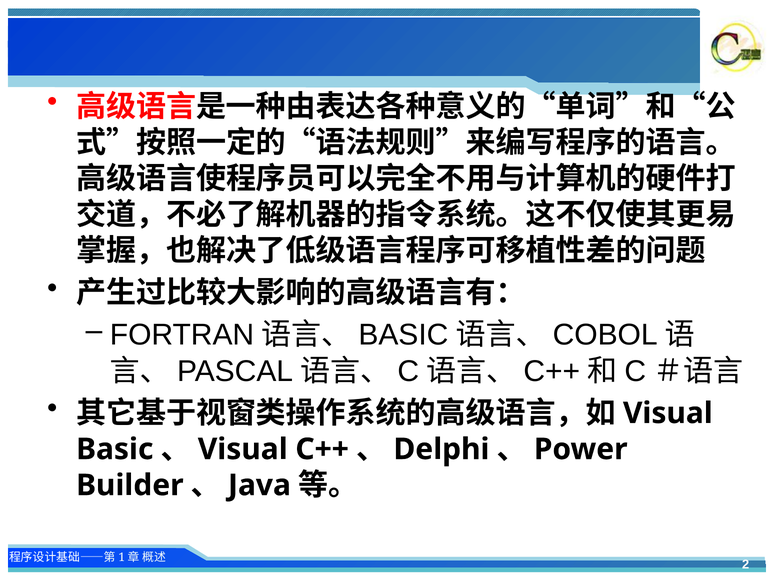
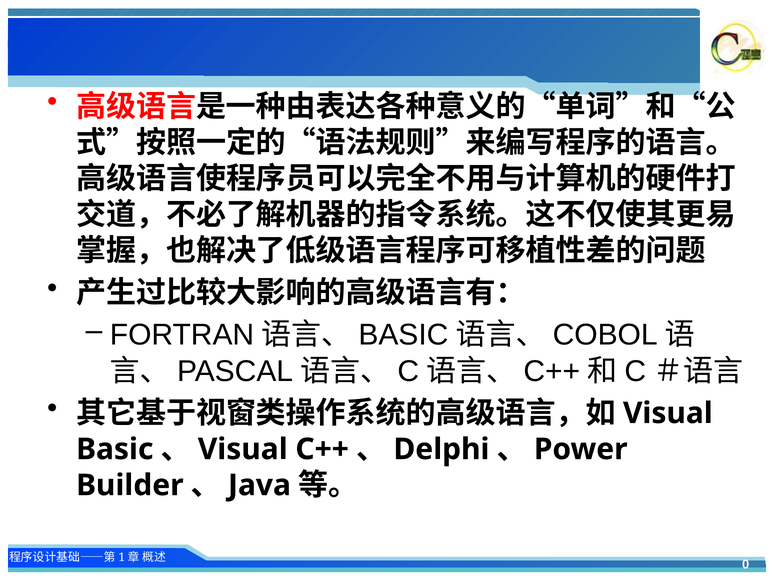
2: 2 -> 0 (746, 564)
